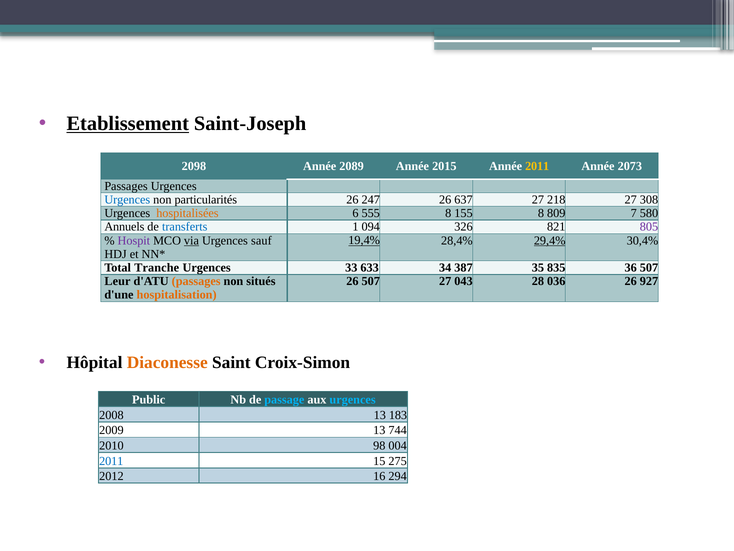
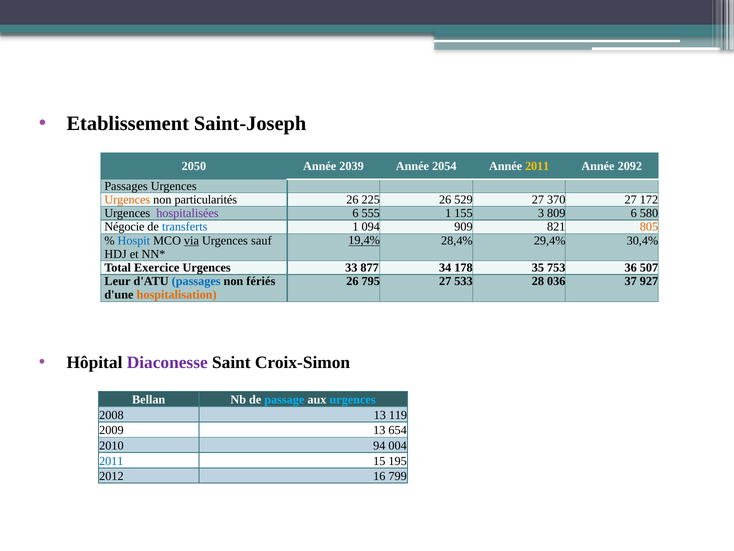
Etablissement underline: present -> none (128, 124)
2098: 2098 -> 2050 (194, 166)
2089: 2089 -> 2039 (352, 166)
2015: 2015 -> 2054 (444, 166)
2073: 2073 -> 2092 (630, 166)
Urgences colour: blue -> orange (127, 199)
247: 247 -> 225 (371, 199)
637: 637 -> 529 (463, 199)
218: 218 -> 370 (556, 199)
308: 308 -> 172 (649, 199)
hospitalisées colour: orange -> purple (187, 213)
555 8: 8 -> 1 (448, 213)
155 8: 8 -> 3 (541, 213)
809 7: 7 -> 6 (634, 213)
Annuels: Annuels -> Négocie (124, 227)
326: 326 -> 909 (463, 227)
805 colour: purple -> orange (649, 227)
Hospit colour: purple -> blue (134, 240)
29,4% underline: present -> none (550, 240)
Tranche: Tranche -> Exercice (157, 267)
633: 633 -> 877 (370, 267)
387: 387 -> 178 (463, 267)
835: 835 -> 753 (556, 267)
26 507: 507 -> 795 (371, 281)
043: 043 -> 533 (463, 281)
036 26: 26 -> 37 (631, 281)
passages colour: orange -> blue (196, 281)
situés: situés -> fériés (261, 281)
Diaconesse colour: orange -> purple (167, 362)
Public: Public -> Bellan (149, 399)
183: 183 -> 119 (398, 415)
744: 744 -> 654 (398, 430)
98: 98 -> 94 (379, 445)
275: 275 -> 195 (398, 461)
294: 294 -> 799 (398, 476)
